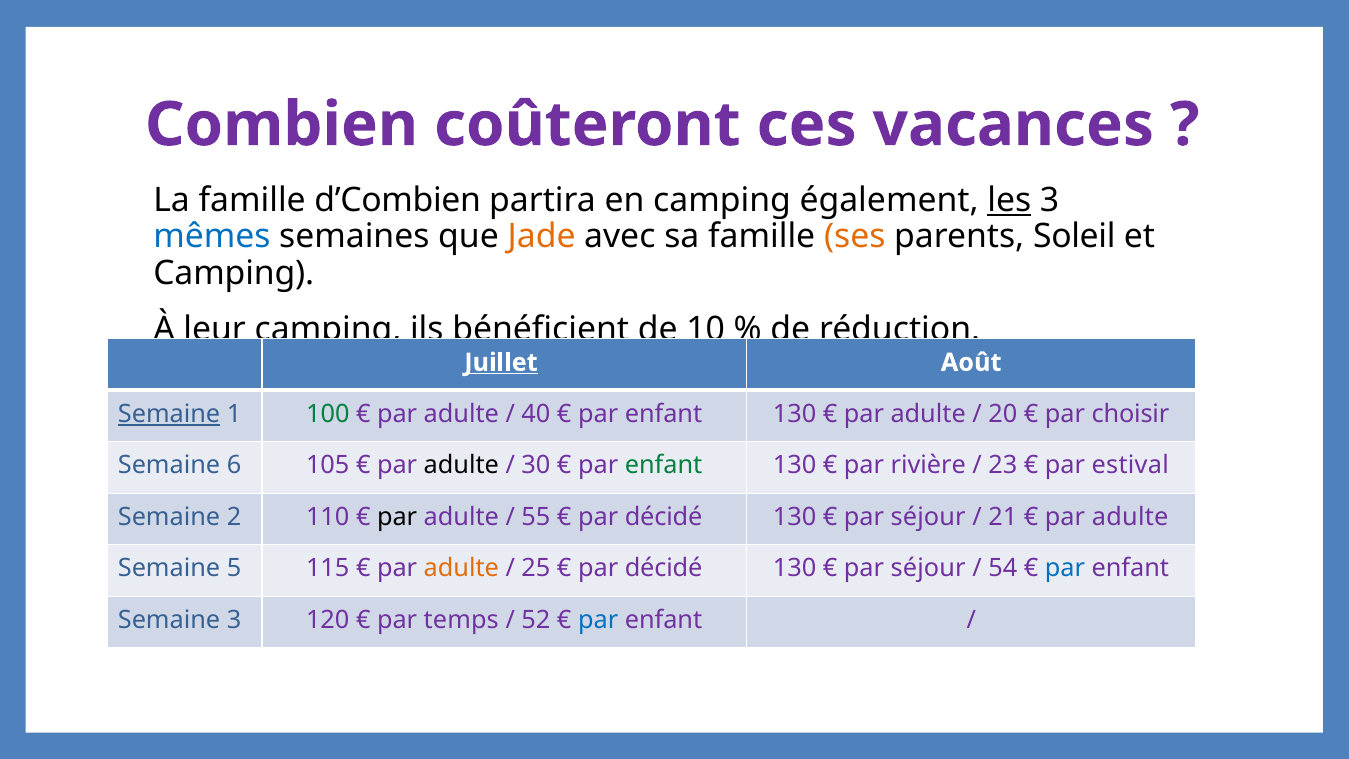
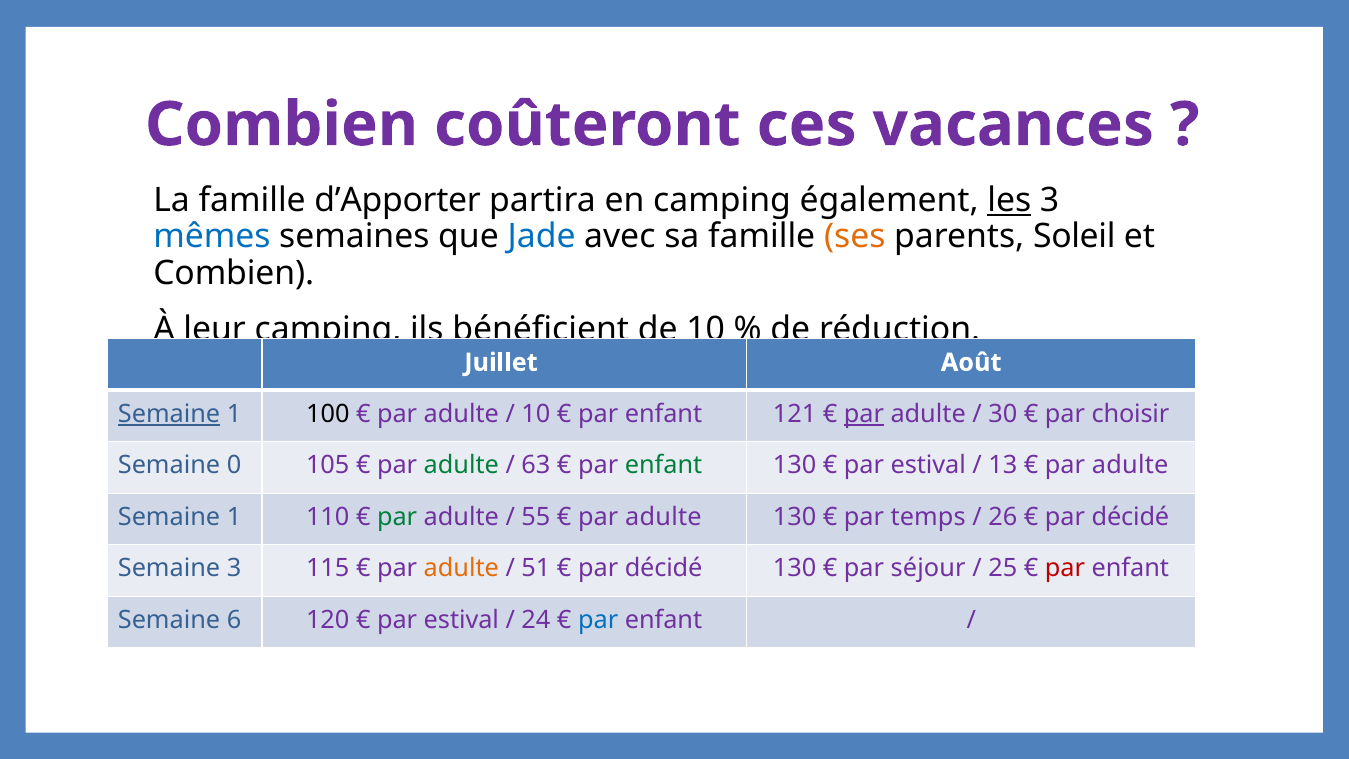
d’Combien: d’Combien -> d’Apporter (398, 200)
Jade colour: orange -> blue (542, 237)
Camping: Camping -> Combien (234, 273)
Juillet underline: present -> none (501, 362)
100 colour: green -> black (328, 414)
40: 40 -> 10 (536, 414)
130: 130 -> 121 (795, 414)
par underline: none -> present (864, 414)
20: 20 -> 30 (1003, 414)
6: 6 -> 0 (234, 465)
adulte colour: black -> green (461, 465)
30: 30 -> 63 (536, 465)
rivière: rivière -> estival (928, 465)
23: 23 -> 13 (1003, 465)
estival: estival -> adulte (1130, 465)
2: 2 -> 1 (234, 517)
par colour: black -> green (397, 517)
décidé: décidé -> adulte (663, 517)
séjour: séjour -> temps (928, 517)
21: 21 -> 26 (1003, 517)
adulte: adulte -> décidé (1130, 517)
Semaine 5: 5 -> 3 (234, 568)
25: 25 -> 51 (536, 568)
54: 54 -> 25 (1003, 568)
par colour: blue -> red (1065, 568)
Semaine 3: 3 -> 6 (234, 620)
temps: temps -> estival (461, 620)
52: 52 -> 24 (536, 620)
